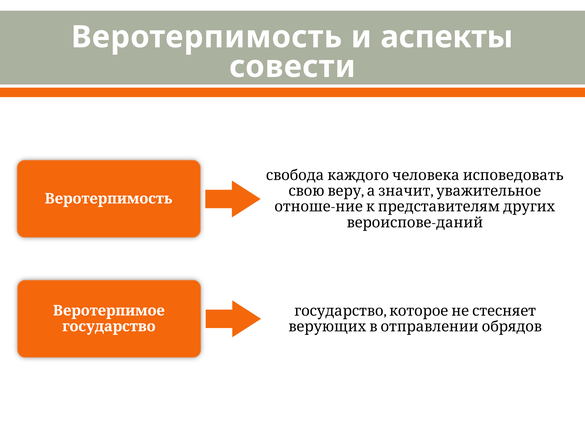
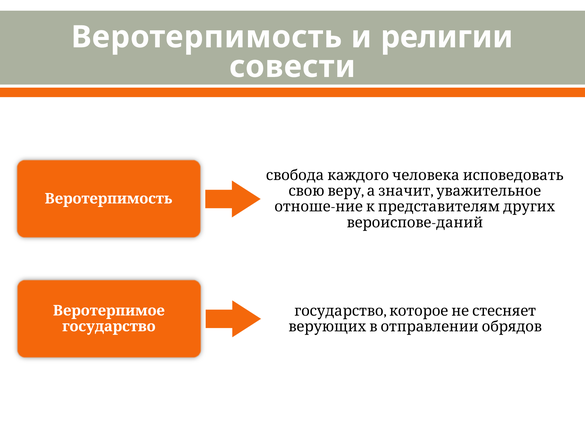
аспекты: аспекты -> религии (447, 37)
